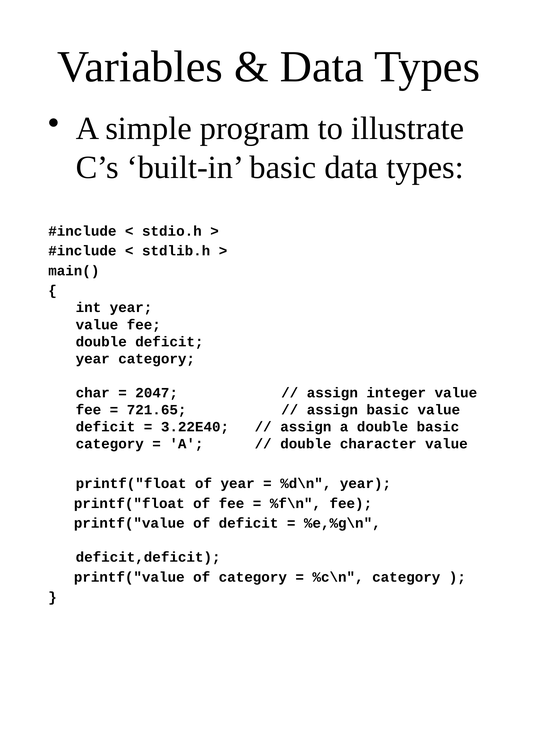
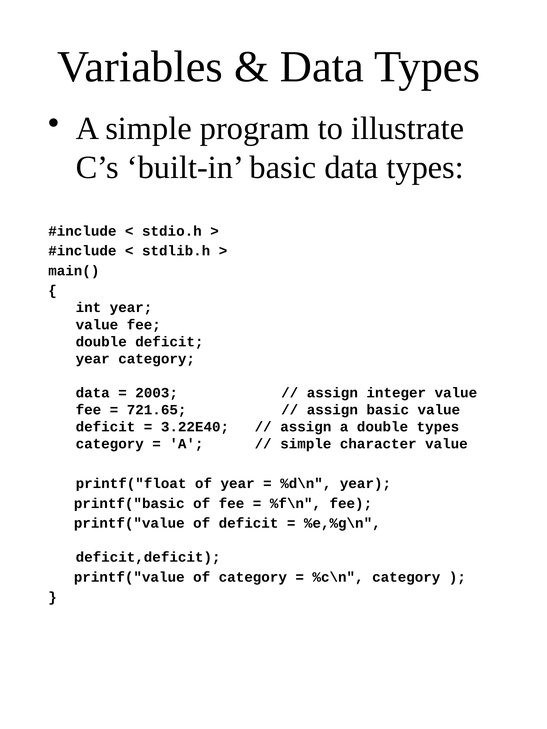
char: char -> data (93, 393)
2047: 2047 -> 2003 (157, 393)
double basic: basic -> types (438, 427)
double: double -> simple (306, 444)
printf("float: printf("float -> printf("basic (129, 504)
